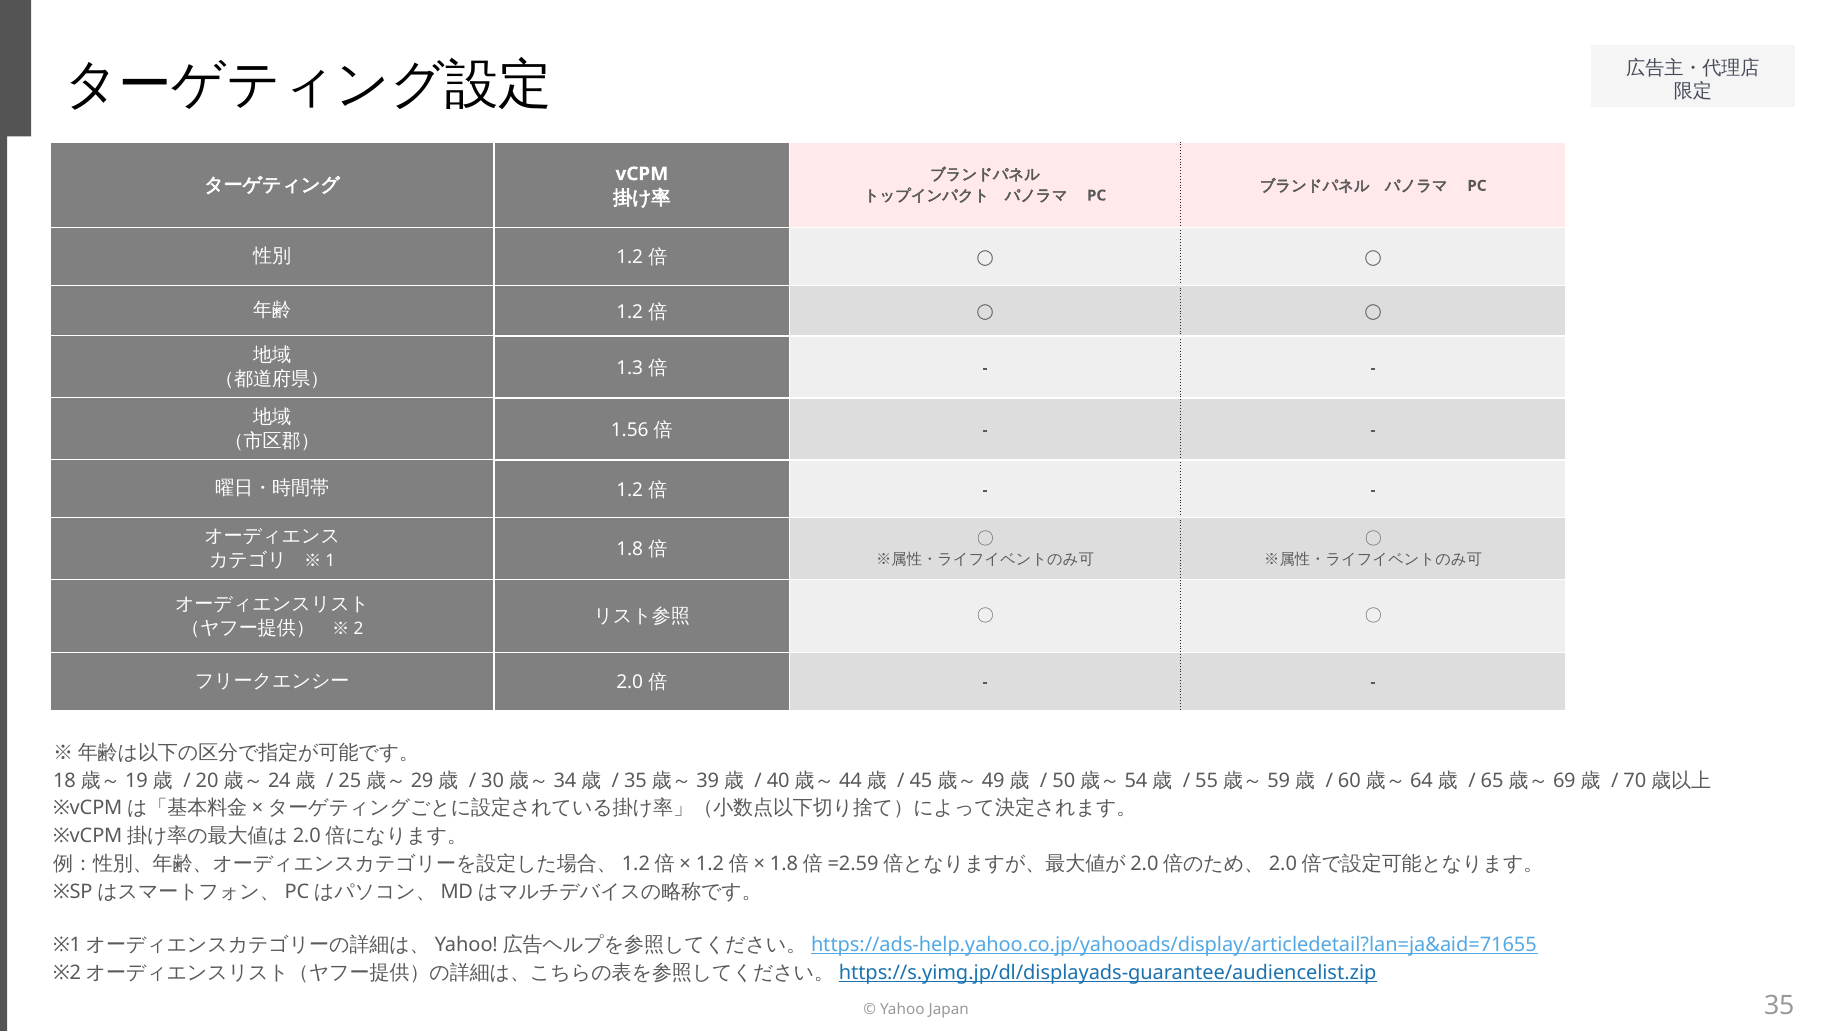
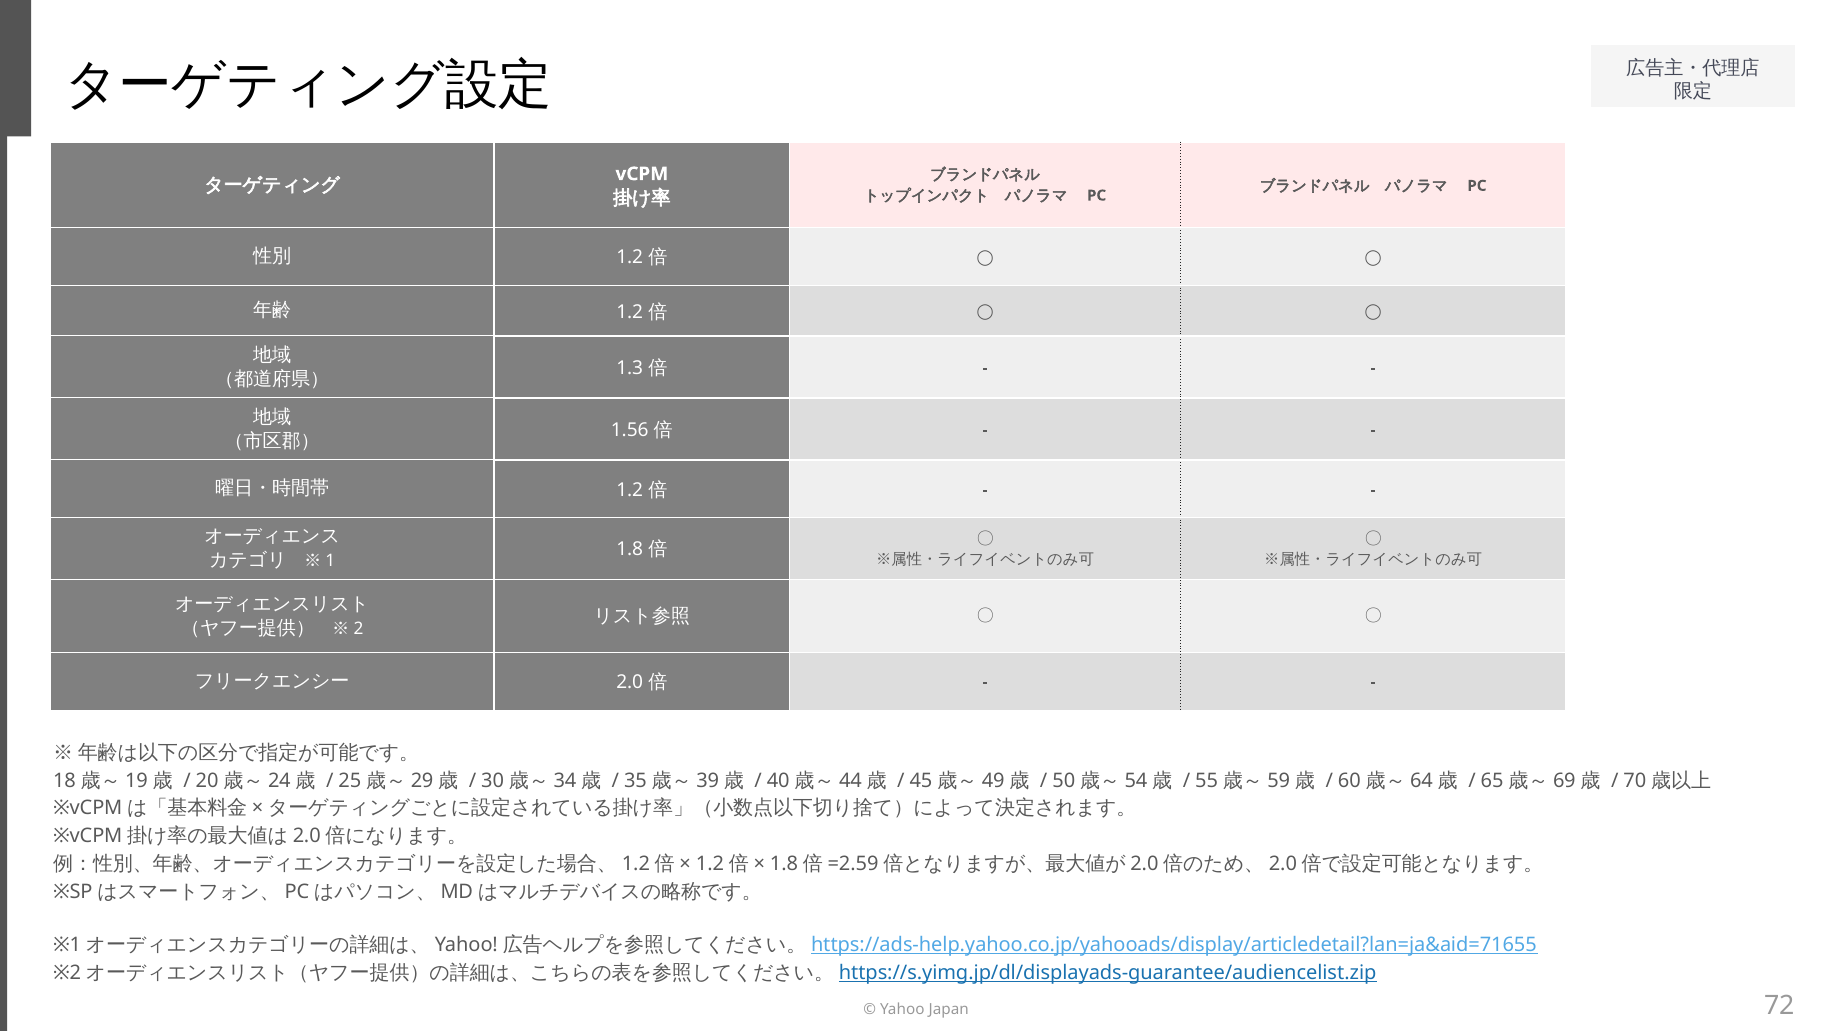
35: 35 -> 72 (1779, 1006)
